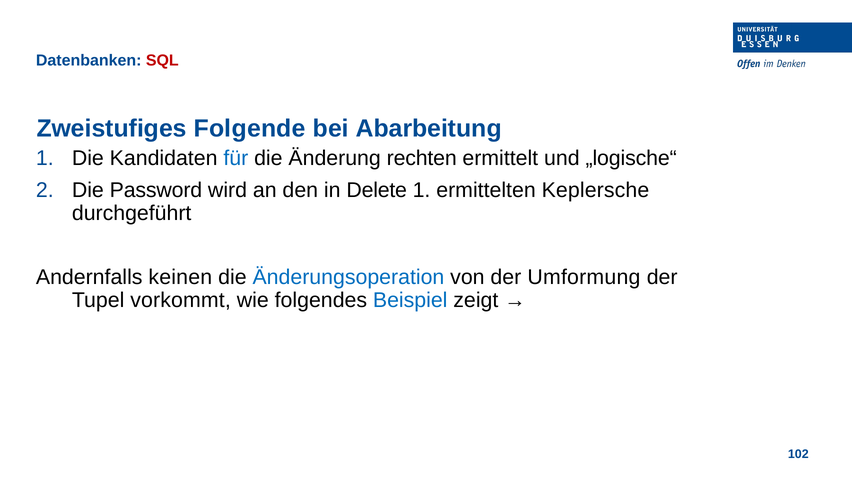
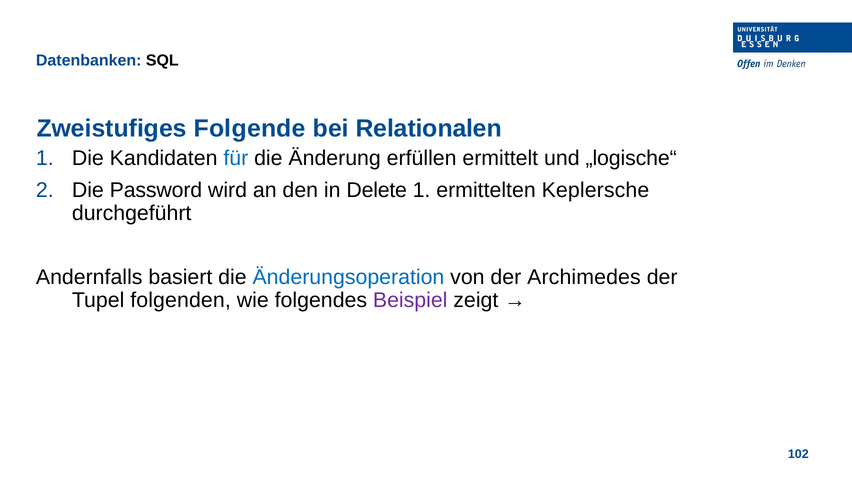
SQL colour: red -> black (162, 60)
Abarbeitung: Abarbeitung -> Relationalen (429, 128)
rechten: rechten -> erfüllen (422, 159)
keinen: keinen -> basiert (180, 277)
Umformung: Umformung -> Archimedes (584, 277)
vorkommt: vorkommt -> folgenden (181, 300)
Beispiel colour: blue -> purple (410, 300)
